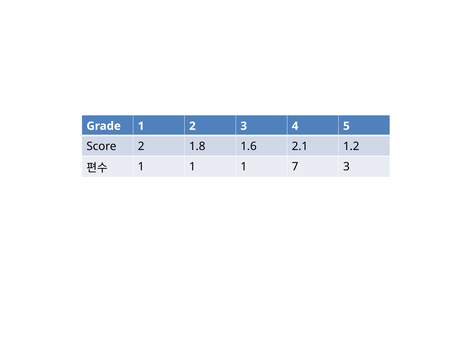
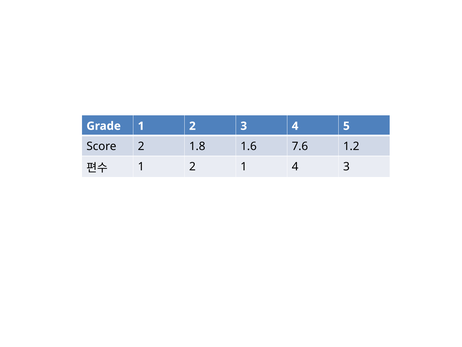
2.1: 2.1 -> 7.6 (300, 146)
1: 1 -> 2 (192, 167)
1 7: 7 -> 4 (295, 167)
